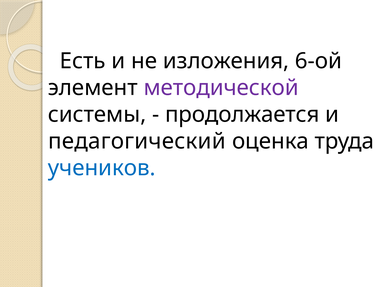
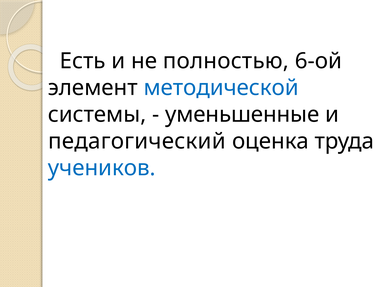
изложения: изложения -> полностью (226, 61)
методической colour: purple -> blue (221, 88)
продолжается: продолжается -> уменьшенные (242, 115)
